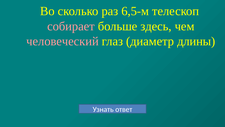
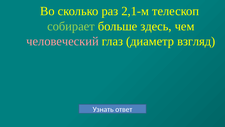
6,5-м: 6,5-м -> 2,1-м (135, 11)
собирает colour: pink -> light green (71, 26)
длины: длины -> взгляд (196, 41)
